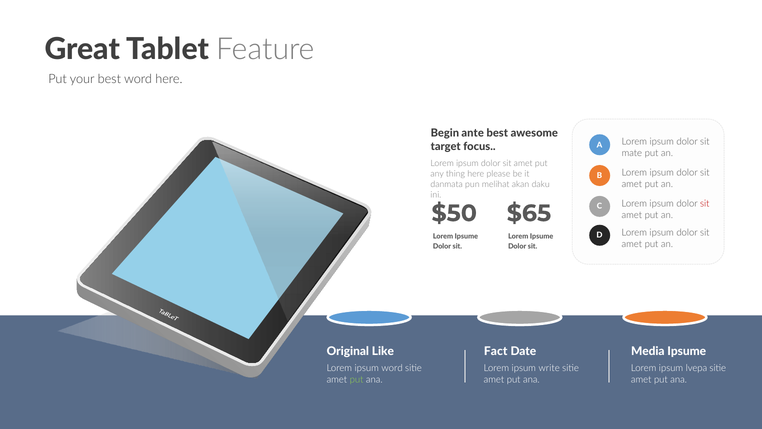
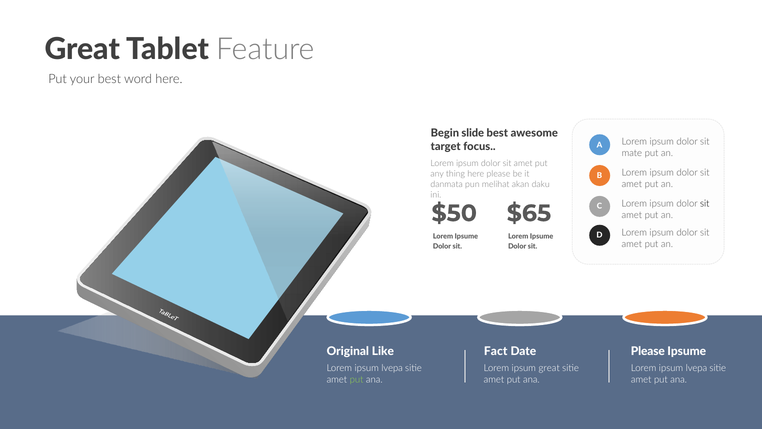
ante: ante -> slide (473, 133)
sit colour: red -> black (705, 203)
Media: Media -> Please (648, 351)
word: word -> lvepa (392, 368)
ipsum write: write -> great (549, 368)
